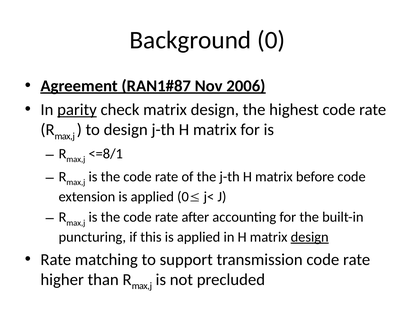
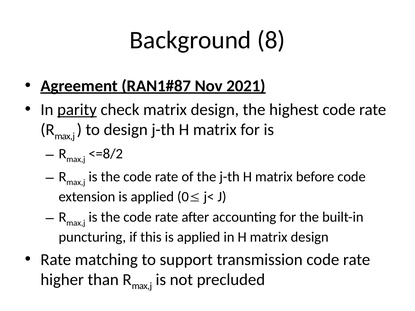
0: 0 -> 8 (271, 40)
2006: 2006 -> 2021 (246, 86)
<=8/1: <=8/1 -> <=8/2 (106, 154)
design underline: present -> none (310, 237)
